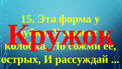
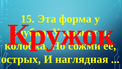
рассуждай: рассуждай -> наглядная (82, 59)
